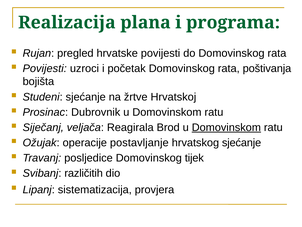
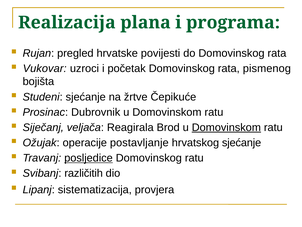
Povijesti: Povijesti -> Vukovar (45, 68)
poštivanja: poštivanja -> pismenog (267, 68)
Hrvatskoj: Hrvatskoj -> Čepikuće (173, 97)
posljedice underline: none -> present (89, 158)
Domovinskog tijek: tijek -> ratu (194, 158)
